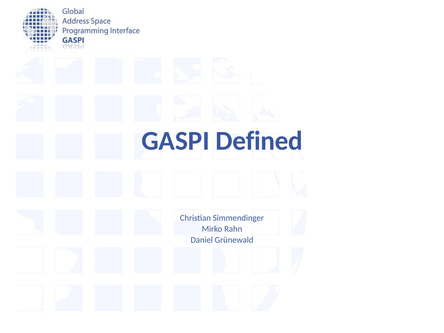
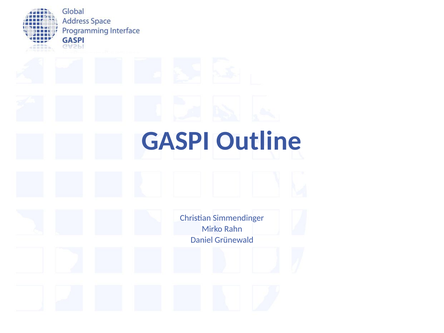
Defined: Defined -> Outline (259, 141)
